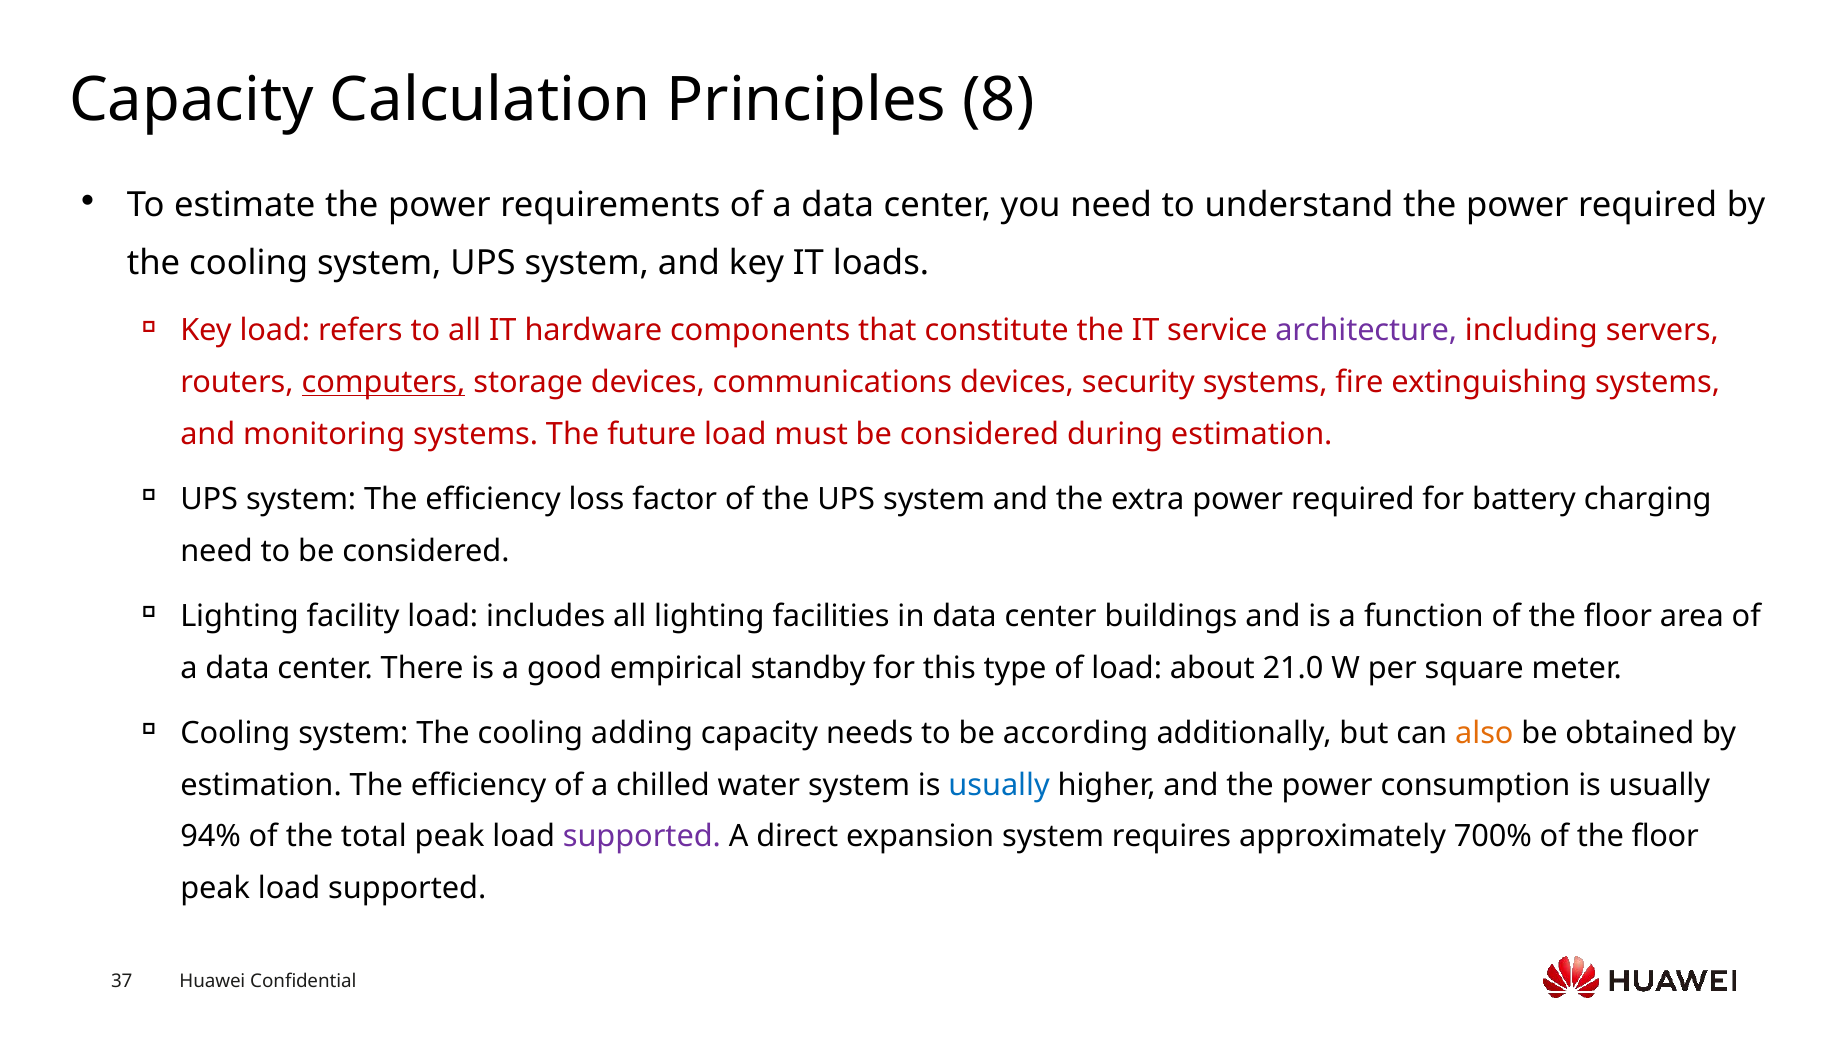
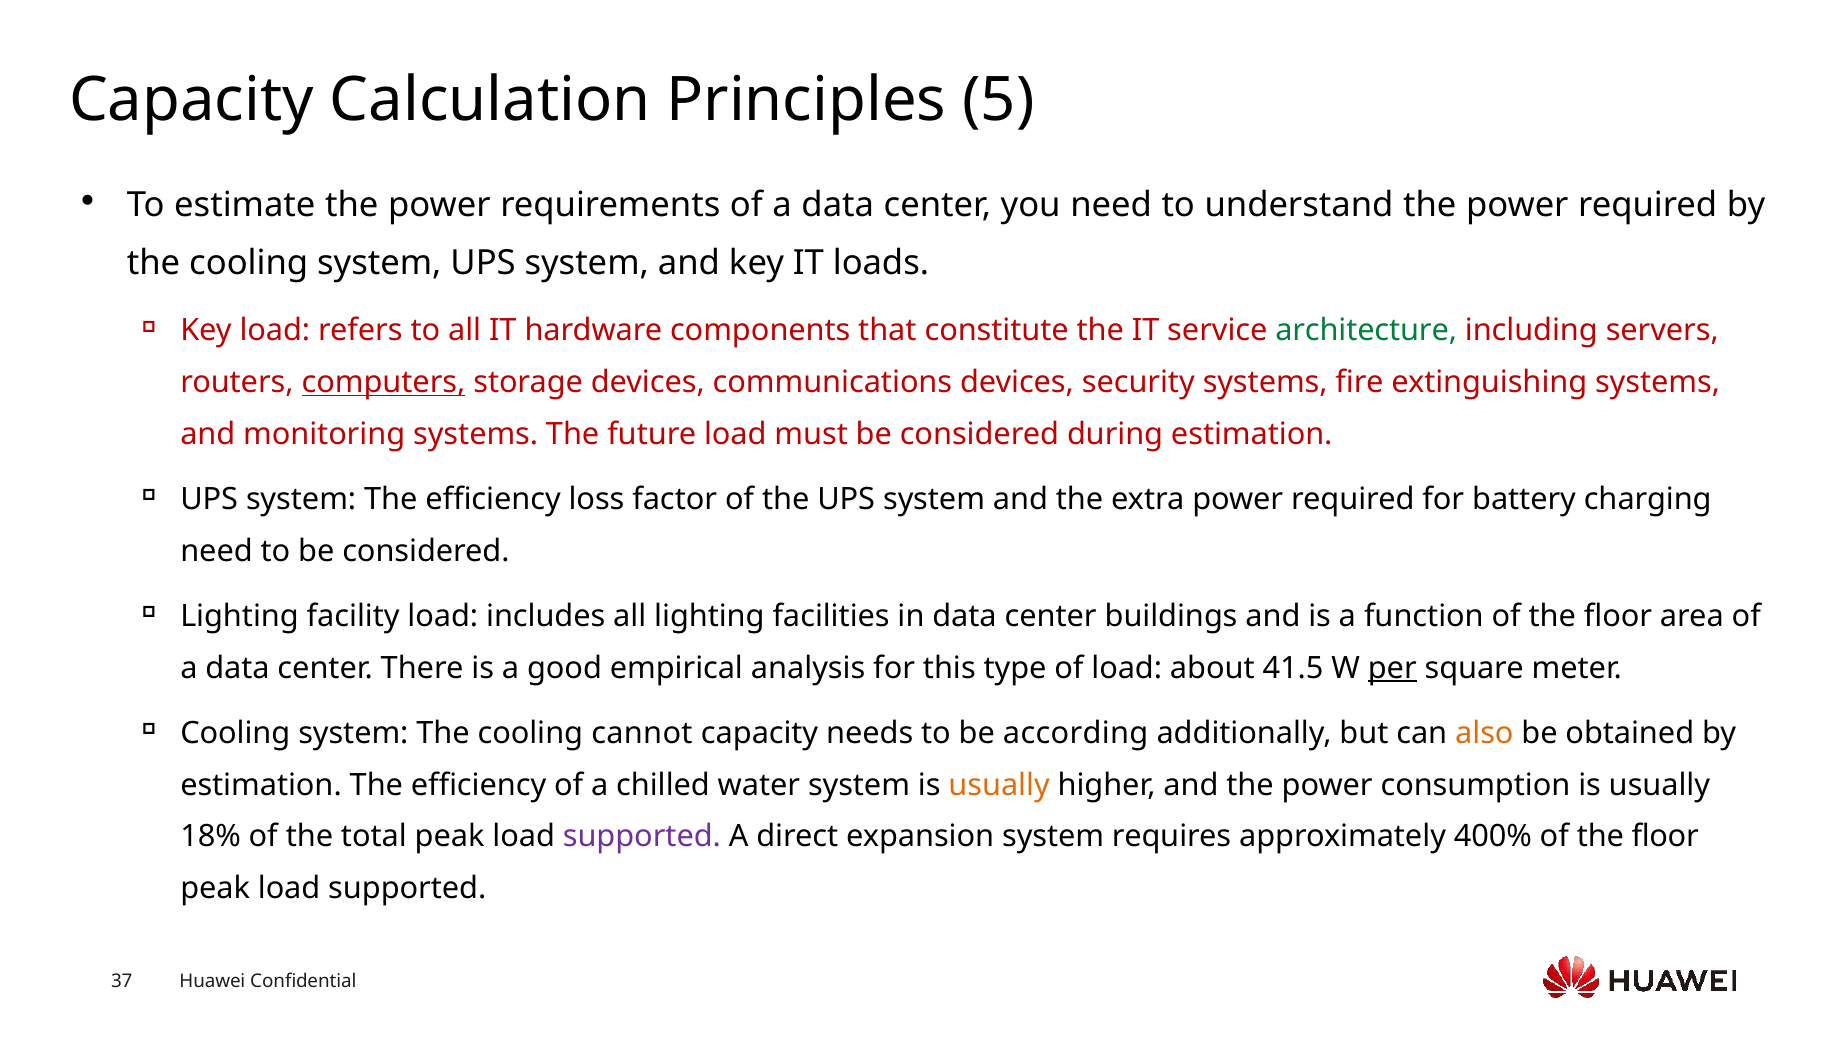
8: 8 -> 5 (998, 101)
architecture colour: purple -> green (1366, 331)
standby: standby -> analysis (808, 668)
21.0: 21.0 -> 41.5 (1293, 668)
per underline: none -> present (1392, 668)
adding: adding -> cannot (642, 734)
usually colour: blue -> orange (999, 785)
94%: 94% -> 18% (211, 837)
700%: 700% -> 400% (1493, 837)
